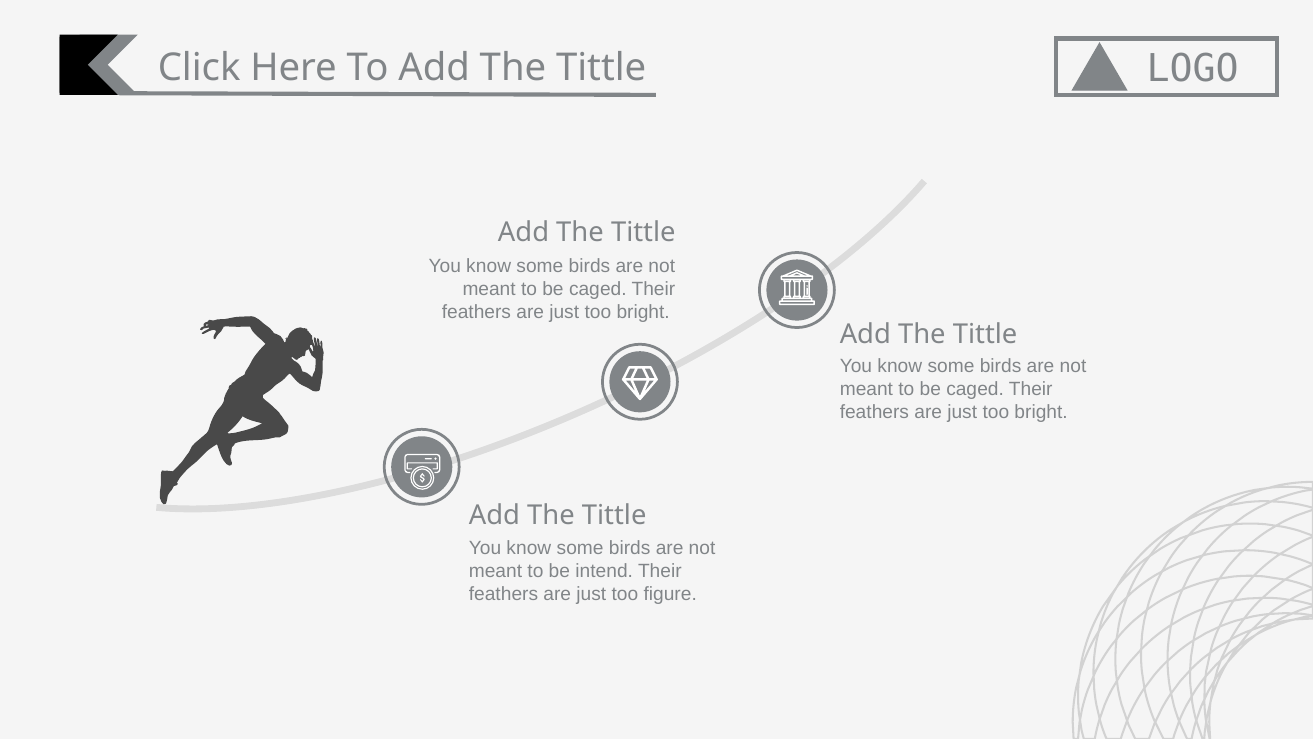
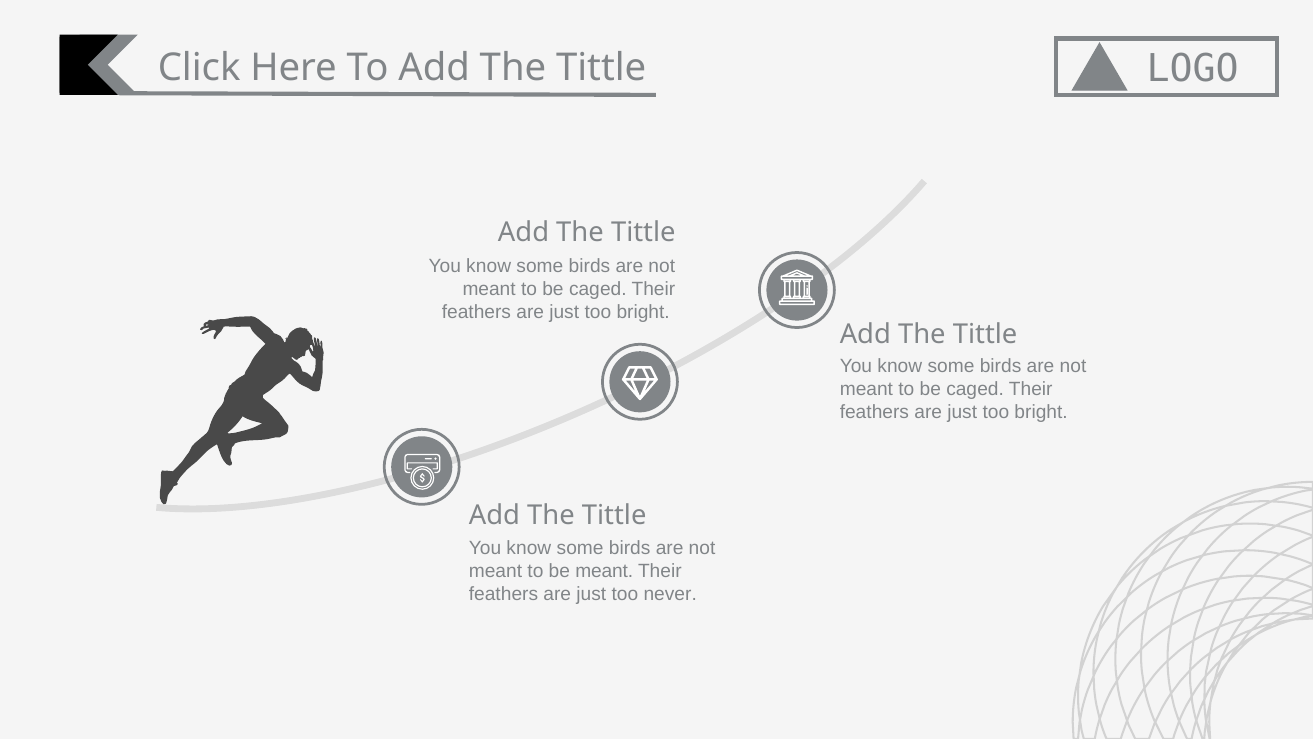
be intend: intend -> meant (604, 570)
figure: figure -> never (670, 593)
